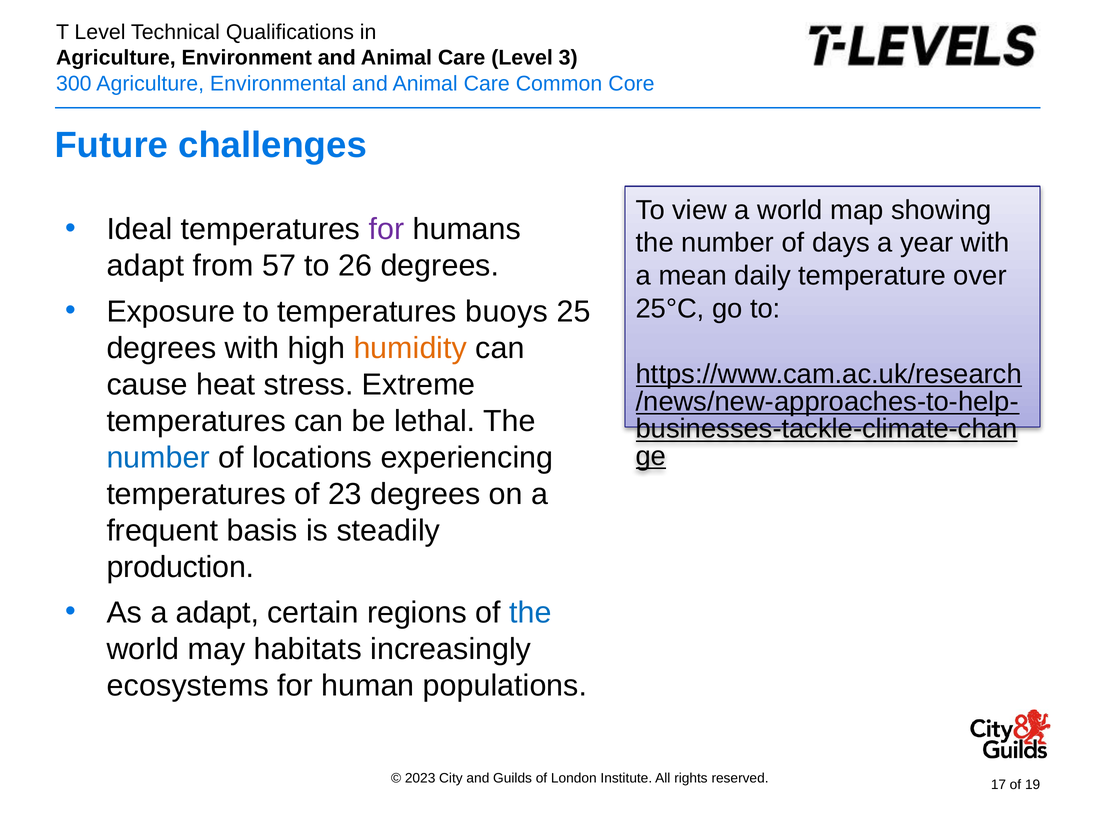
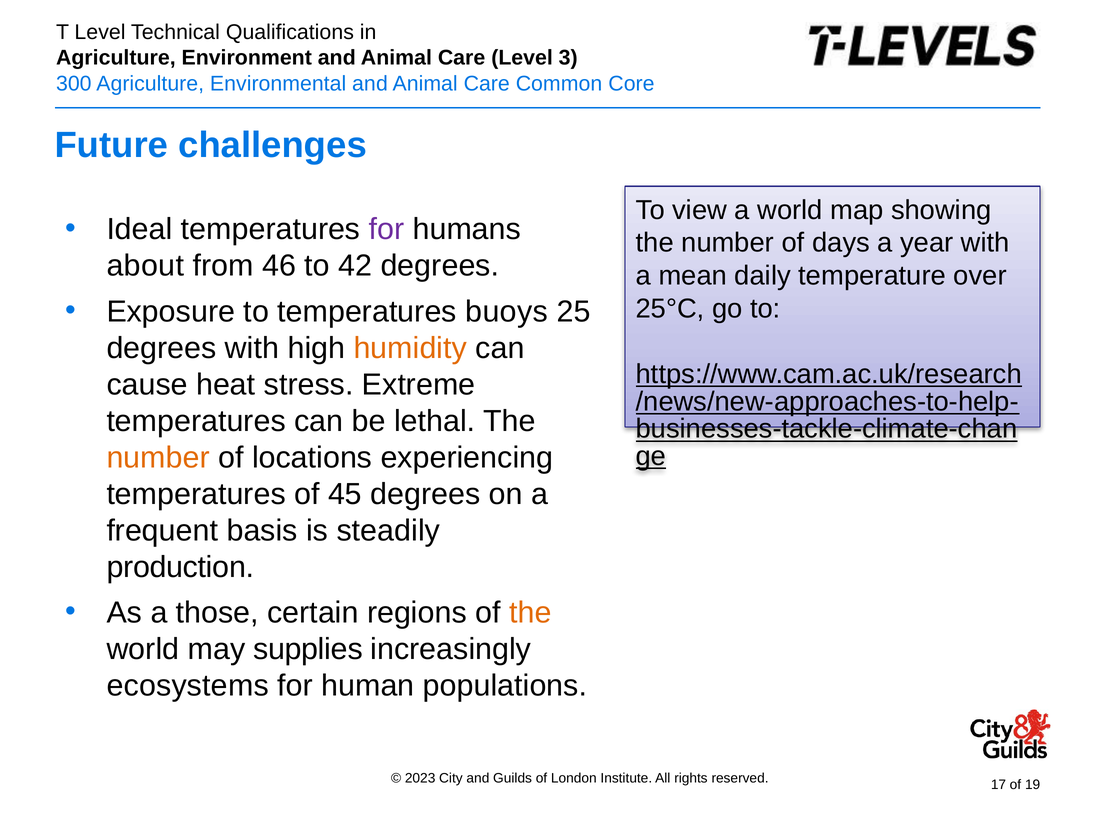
adapt: adapt -> about (145, 266)
57: 57 -> 46 (279, 266)
26: 26 -> 42 (355, 266)
number colour: blue -> orange (158, 458)
23: 23 -> 45 (345, 494)
a adapt: adapt -> those (217, 613)
the colour: blue -> orange (530, 613)
habitats: habitats -> supplies (308, 649)
